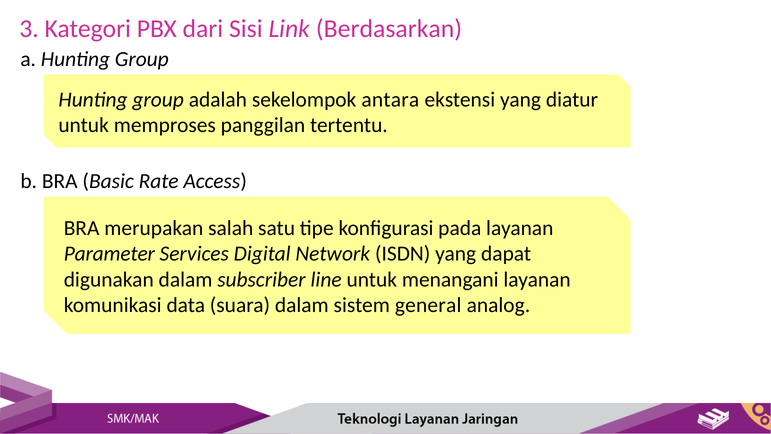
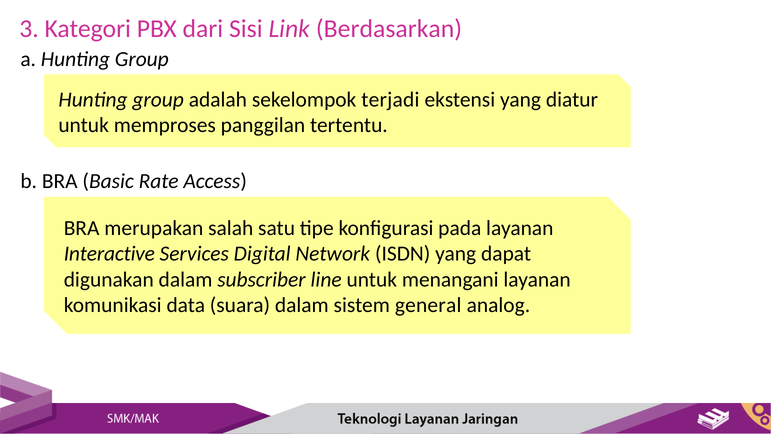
antara: antara -> terjadi (390, 99)
Parameter: Parameter -> Interactive (109, 254)
